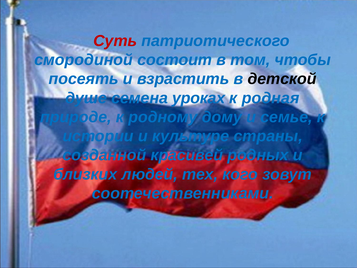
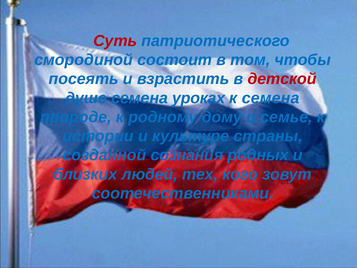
детской colour: black -> red (282, 79)
к родная: родная -> семена (271, 98)
красивей: красивей -> сознания (187, 155)
